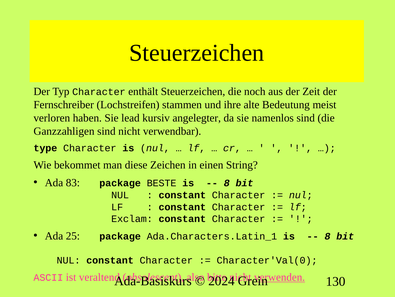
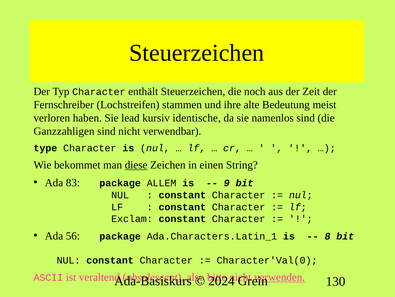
angelegter: angelegter -> identische (197, 118)
diese underline: none -> present (136, 165)
BESTE: BESTE -> ALLEM (162, 183)
8: 8 -> 9 (227, 183)
25: 25 -> 56 (73, 235)
